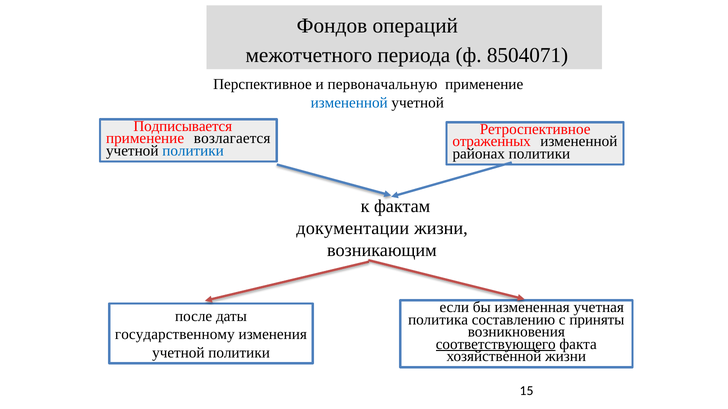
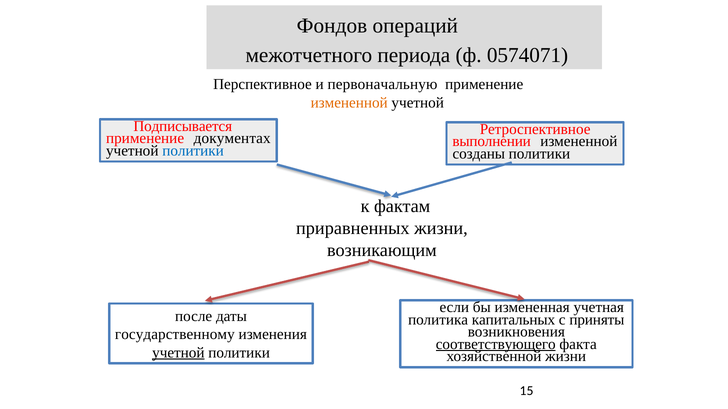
8504071: 8504071 -> 0574071 (528, 55)
измененной colour: blue -> orange (349, 103)
возлагается: возлагается -> документах (232, 139)
отраженных: отраженных -> выполнении (492, 142)
районах: районах -> созданы (479, 154)
документации: документации -> приравненных (353, 229)
составлению: составлению -> капитальных (513, 320)
учетной underline: none -> present (178, 353)
